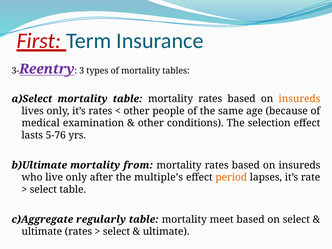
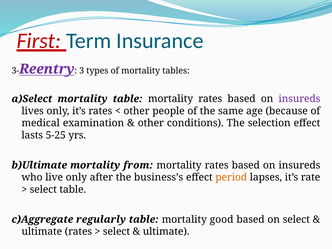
insureds colour: orange -> purple (299, 99)
5-76: 5-76 -> 5-25 (56, 135)
multiple’s: multiple’s -> business’s (159, 177)
meet: meet -> good (222, 219)
